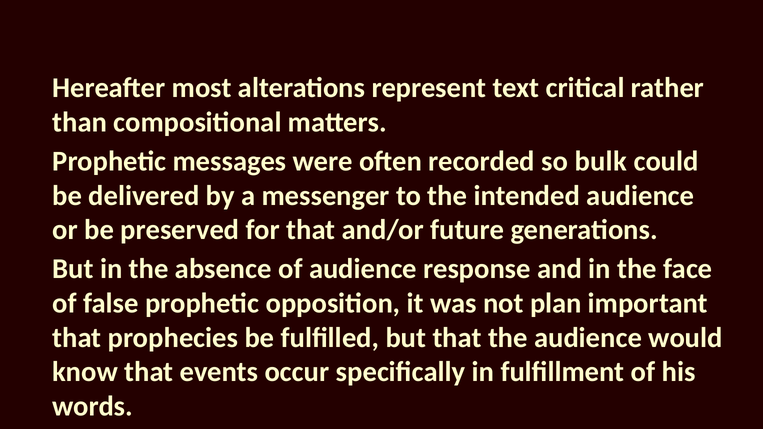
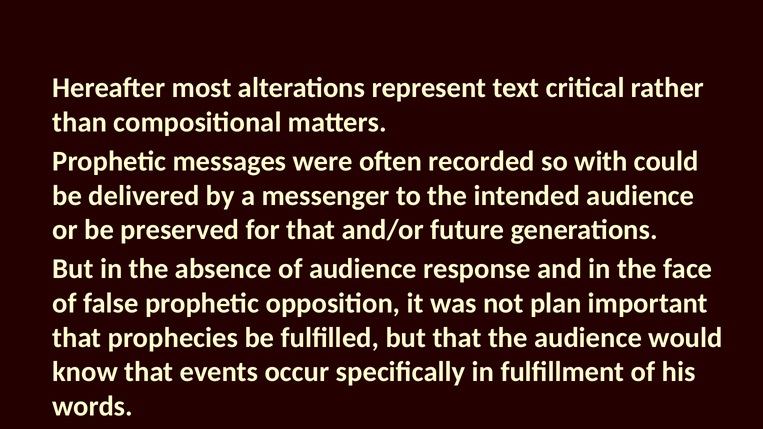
bulk: bulk -> with (601, 161)
